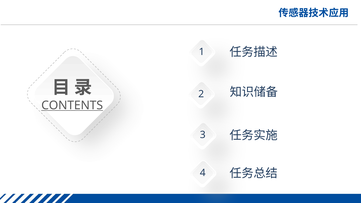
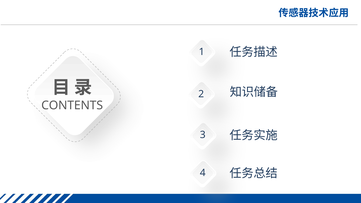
CONTENTS underline: present -> none (72, 105)
